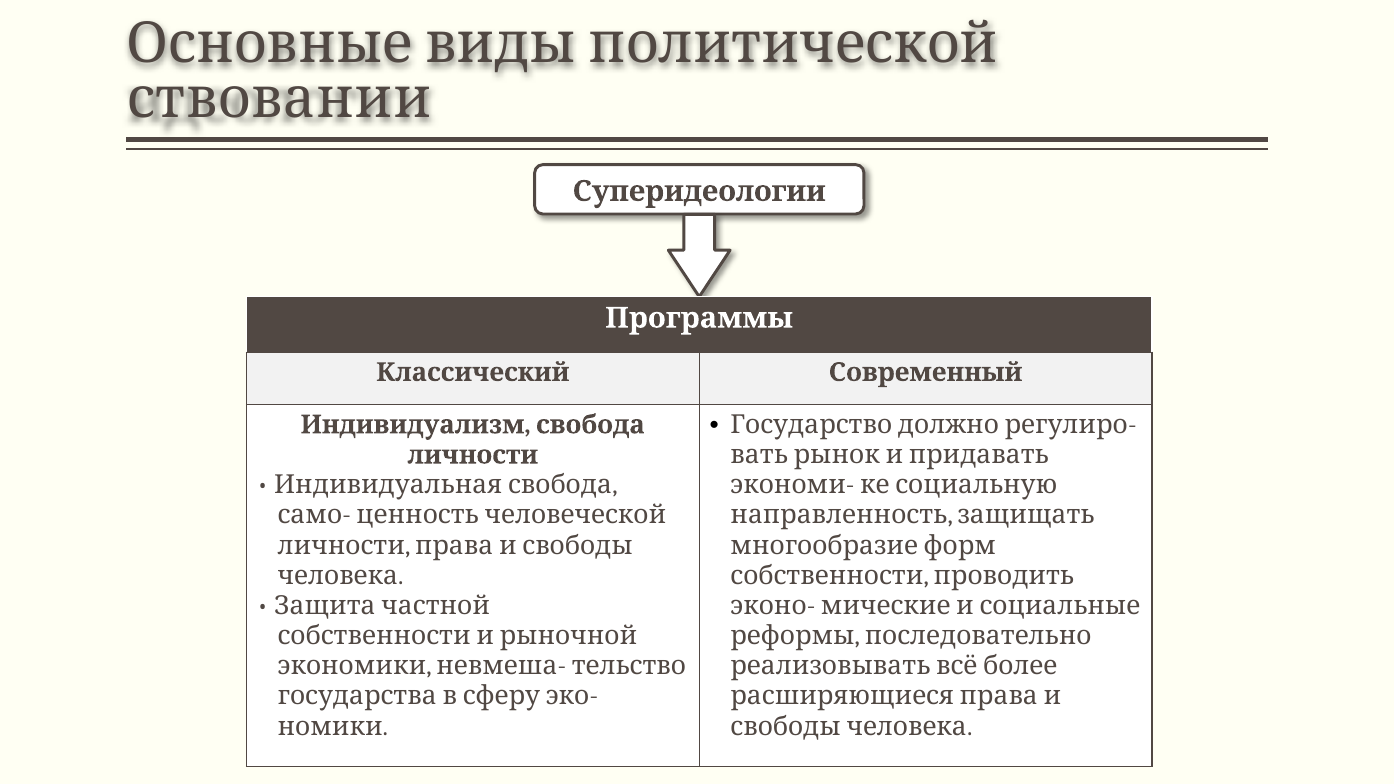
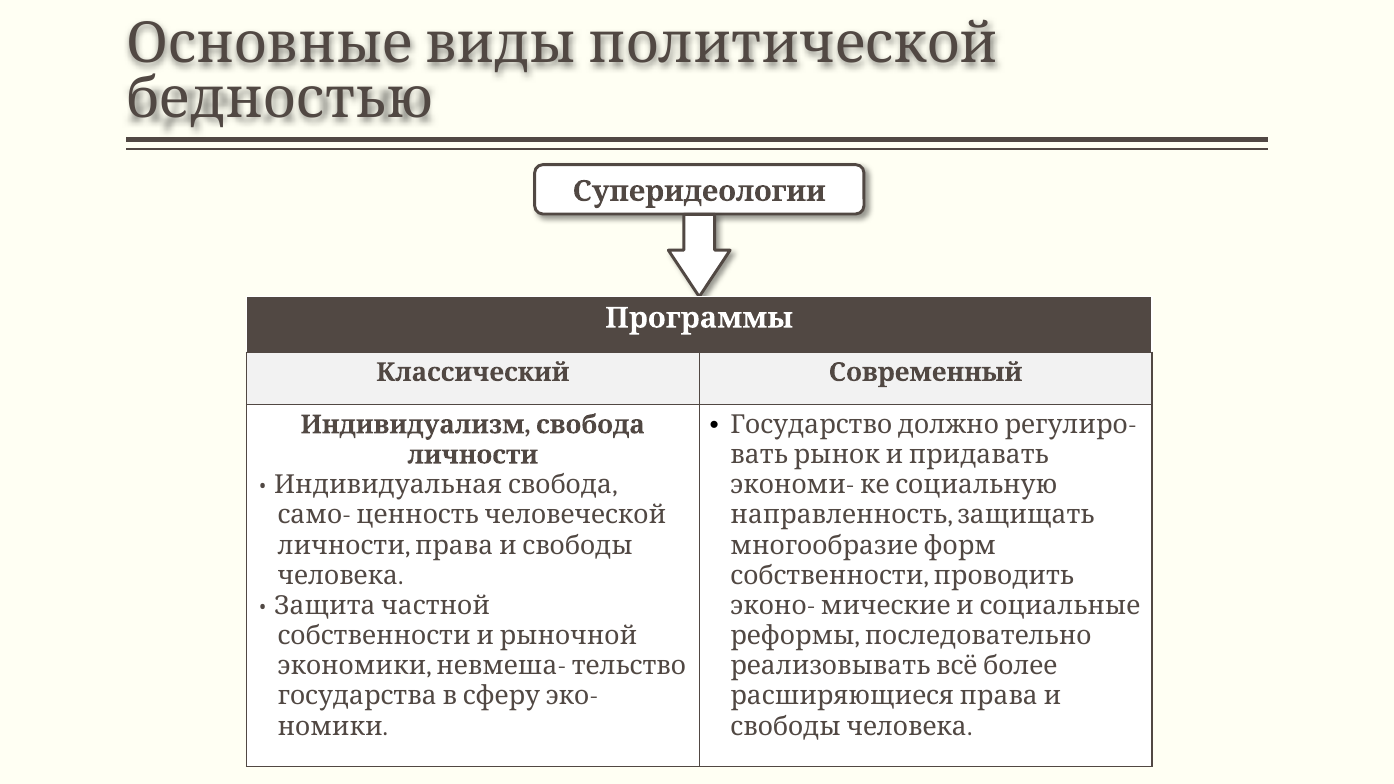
ствовании: ствовании -> бедностью (280, 99)
